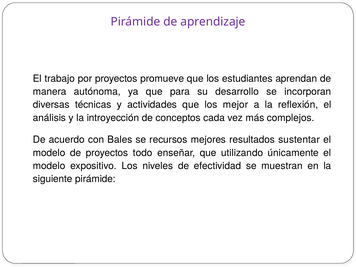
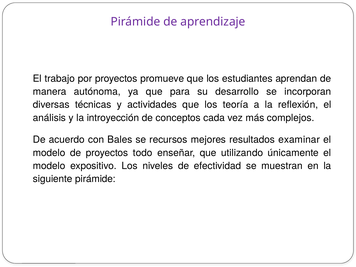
mejor: mejor -> teoría (236, 105)
sustentar: sustentar -> examinar (299, 140)
